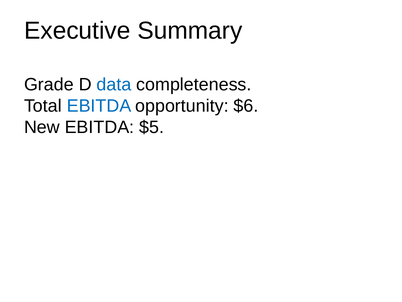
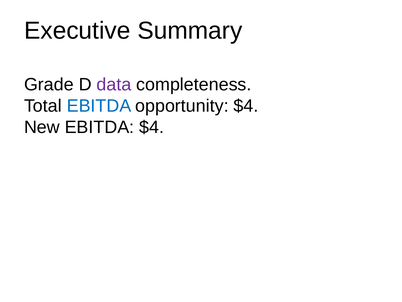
data colour: blue -> purple (114, 84)
opportunity $6: $6 -> $4 (246, 106)
EBITDA $5: $5 -> $4 (152, 127)
